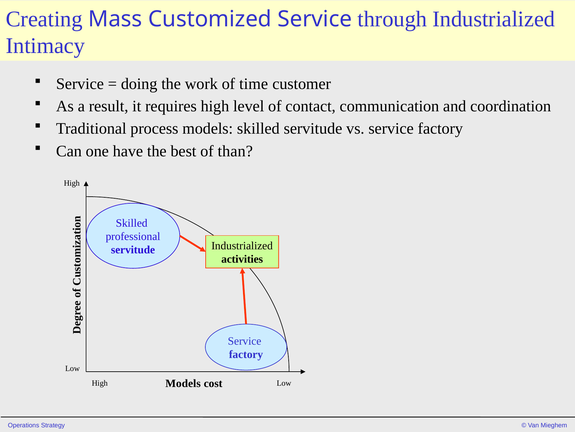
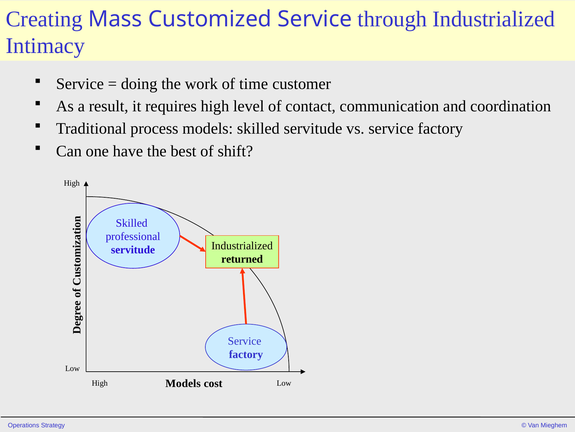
than: than -> shift (235, 151)
activities: activities -> returned (242, 259)
